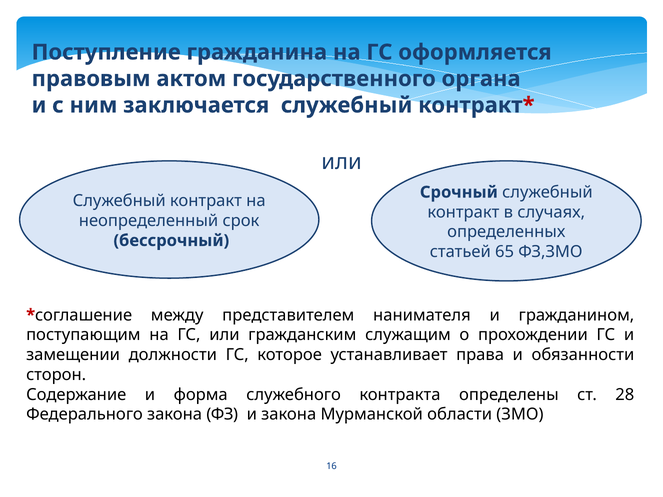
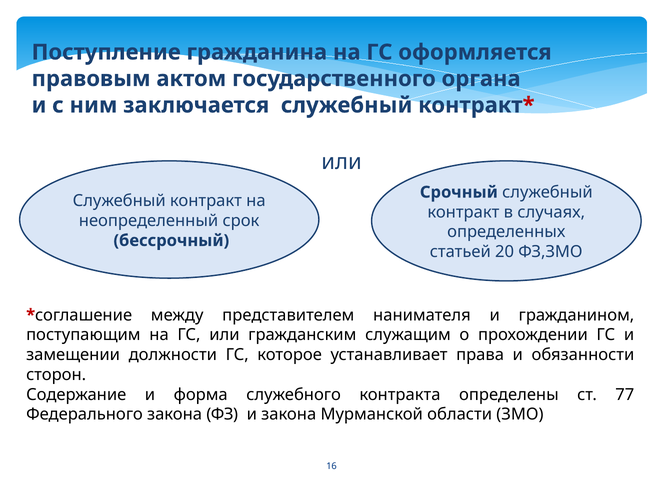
65: 65 -> 20 (505, 252)
28: 28 -> 77 (625, 395)
